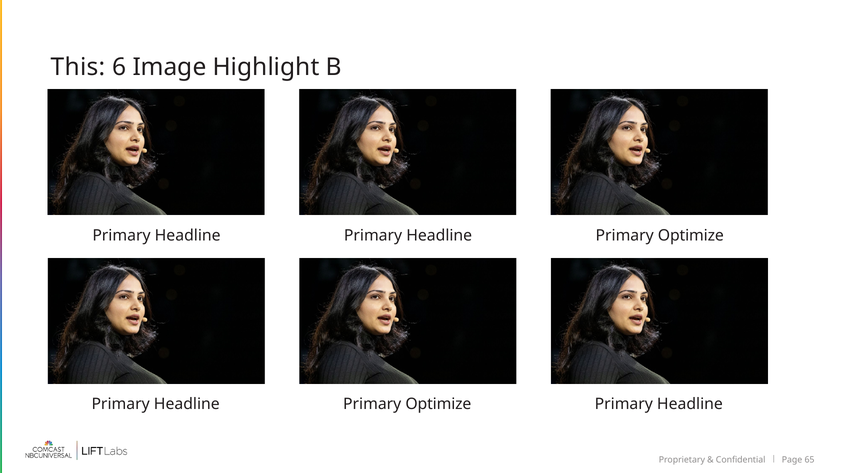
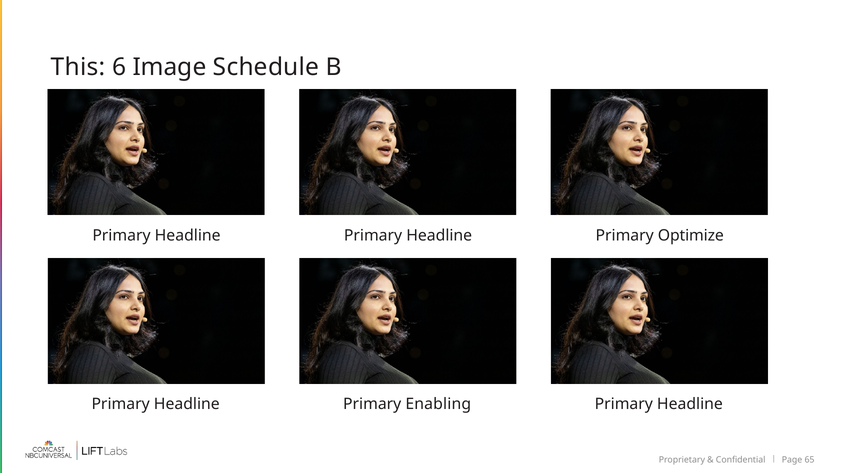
Highlight: Highlight -> Schedule (266, 67)
Optimize: Optimize -> Enabling (438, 404)
